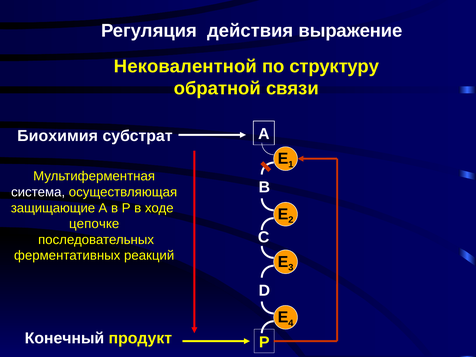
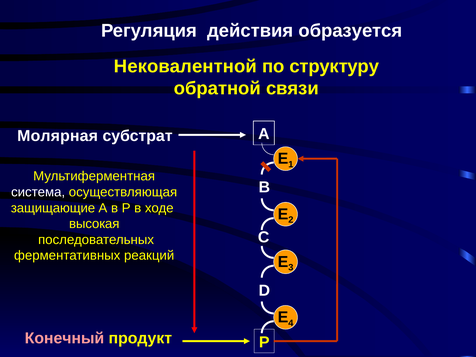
выражение: выражение -> образуется (350, 31)
Биохимия: Биохимия -> Молярная (58, 136)
цепочке: цепочке -> высокая (94, 224)
Конечный colour: white -> pink (64, 338)
